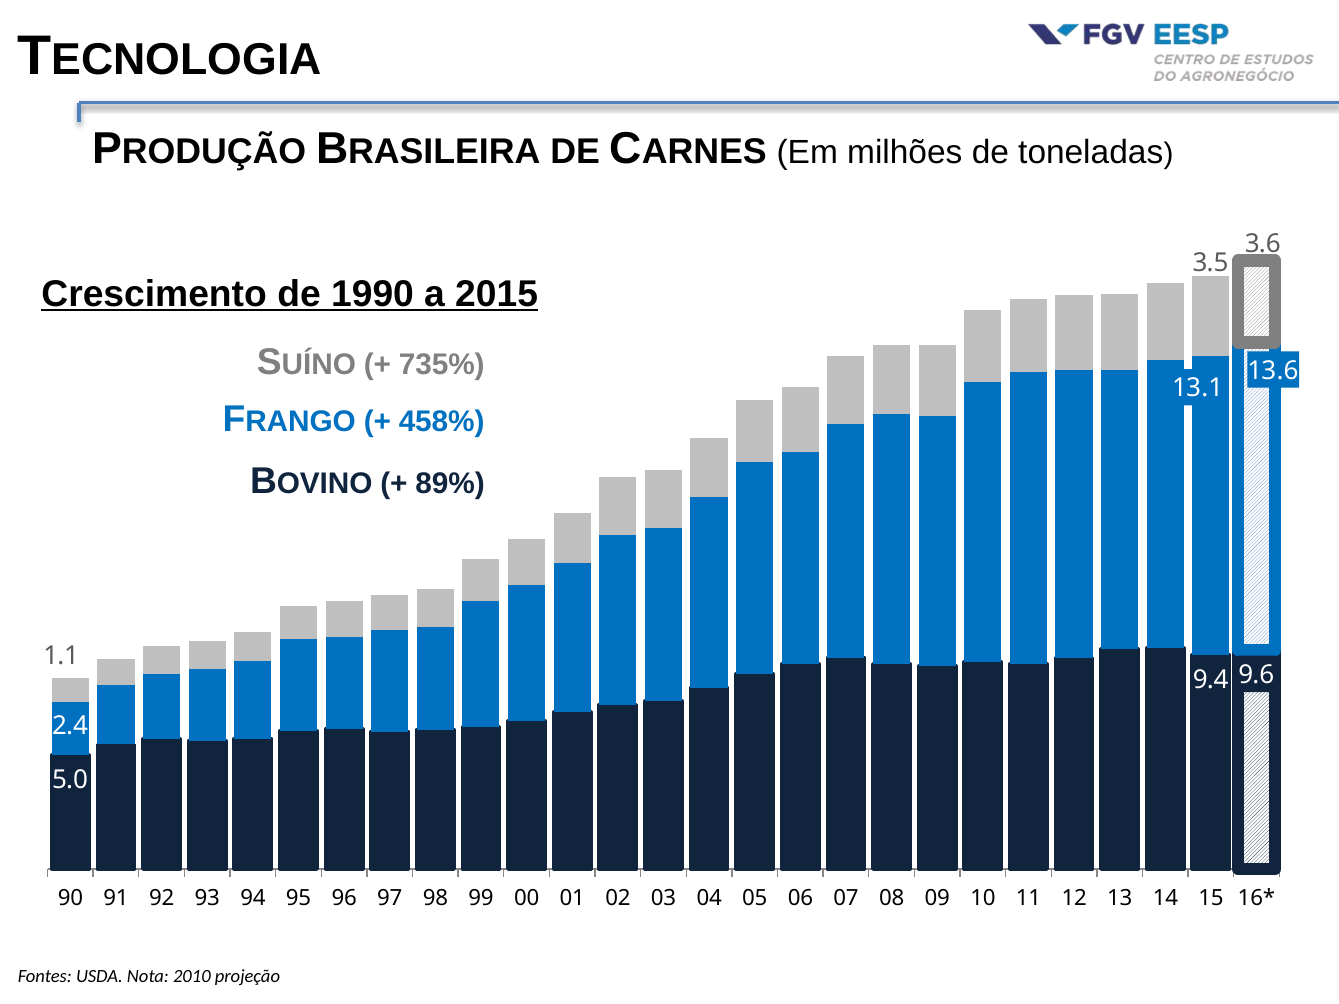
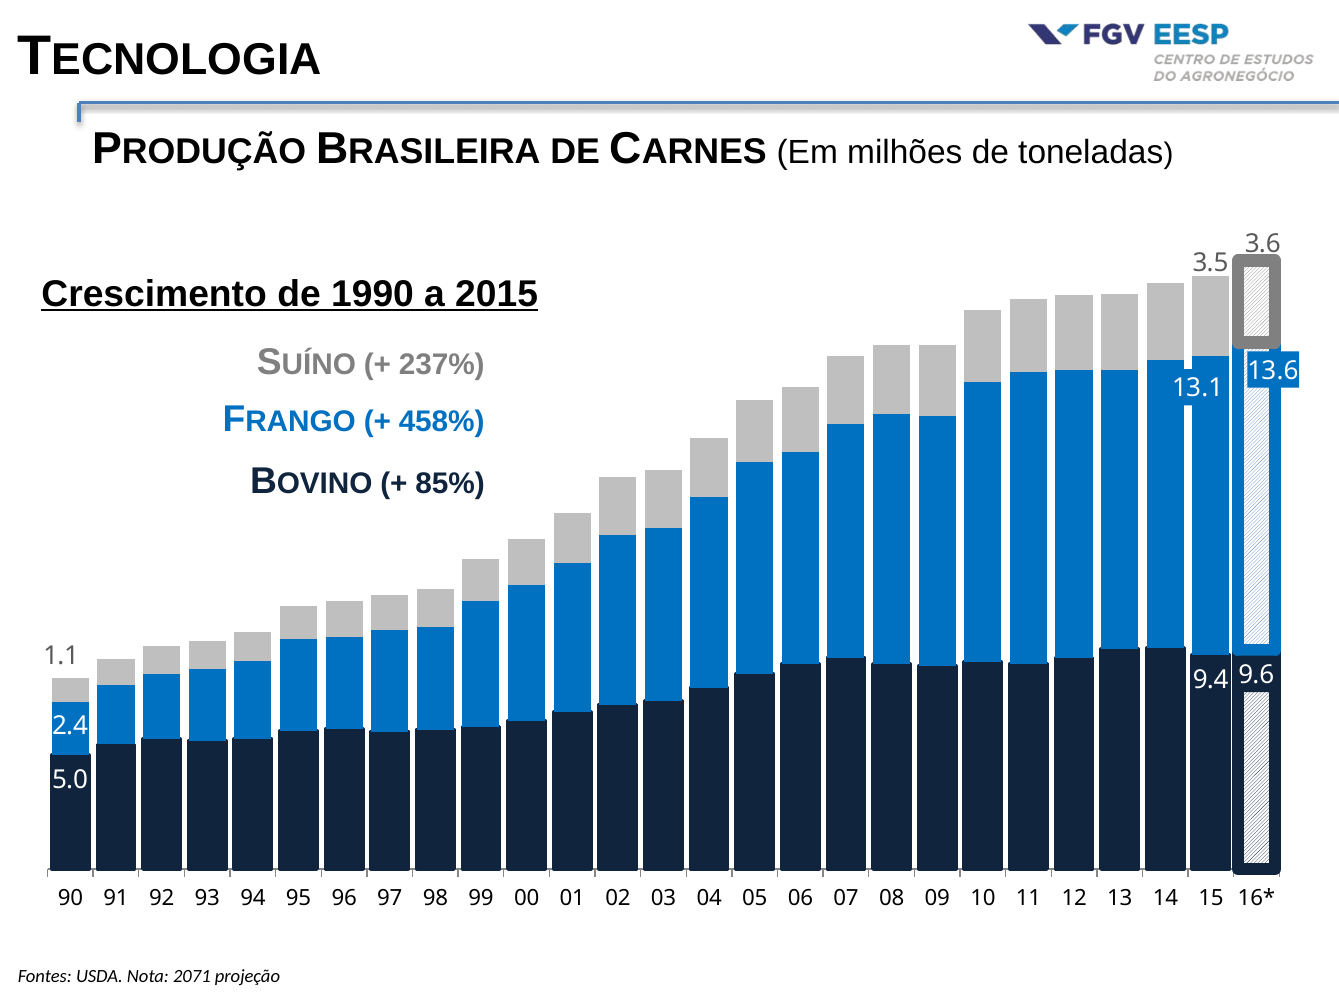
735%: 735% -> 237% (442, 365)
89%: 89% -> 85% (450, 484)
2010: 2010 -> 2071 (192, 976)
